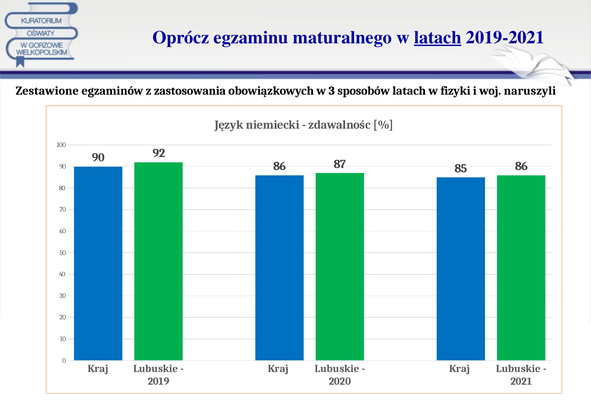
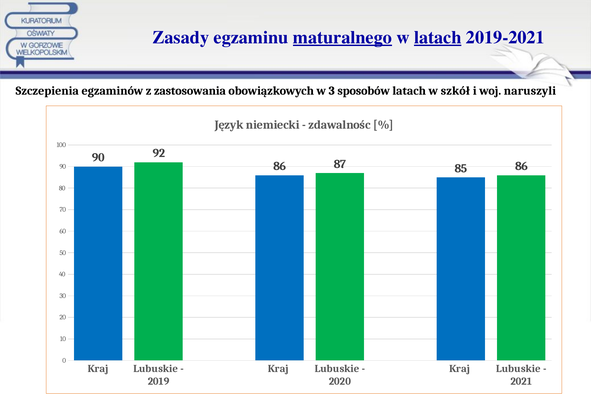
Oprócz: Oprócz -> Zasady (181, 37)
maturalnego underline: none -> present (342, 37)
Zestawione: Zestawione -> Szczepienia (47, 91)
fizyki: fizyki -> szkół (455, 91)
